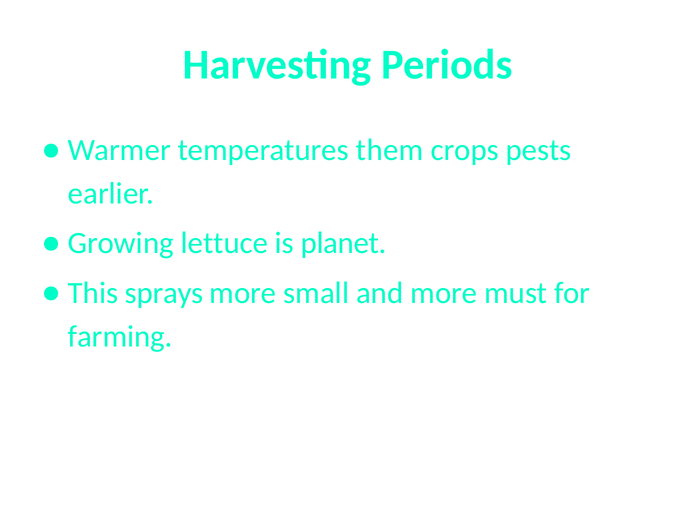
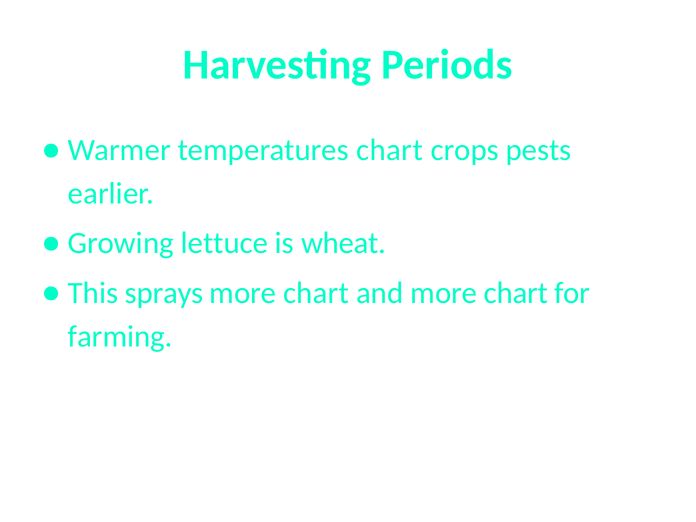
temperatures them: them -> chart (390, 150)
planet: planet -> wheat (344, 243)
small: small -> chart (316, 293)
and more must: must -> chart (516, 293)
